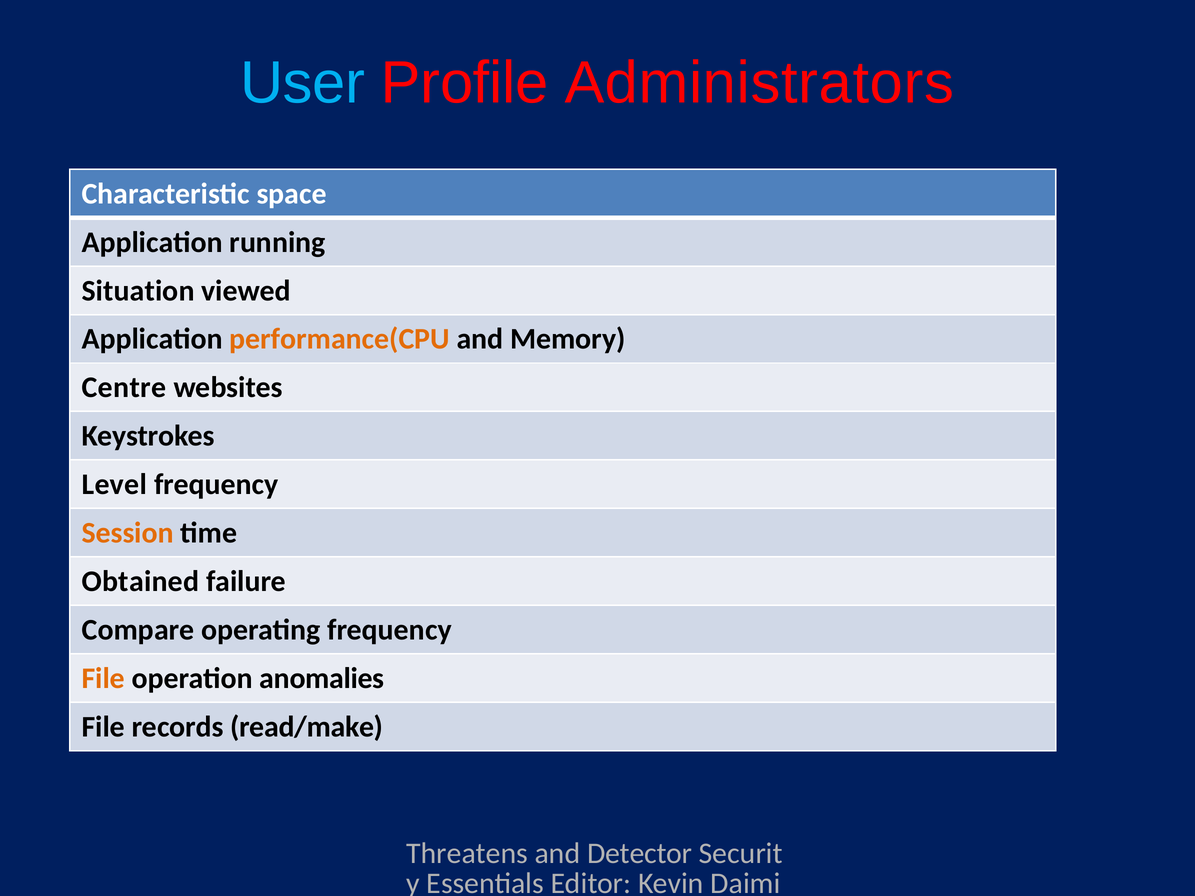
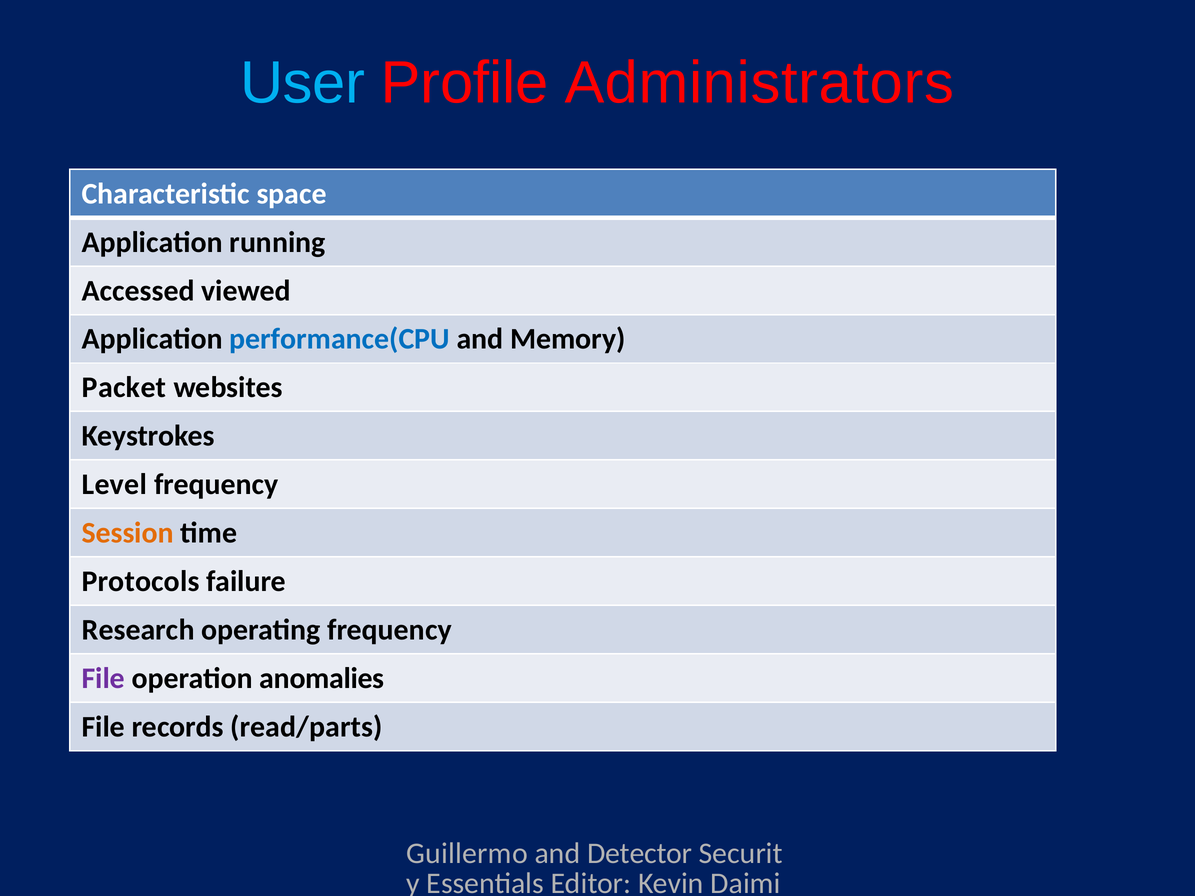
Situation: Situation -> Accessed (138, 291)
performance(CPU colour: orange -> blue (340, 339)
Centre: Centre -> Packet (124, 388)
Obtained: Obtained -> Protocols (141, 582)
Compare: Compare -> Research (138, 630)
File colour: orange -> purple (103, 678)
read/make: read/make -> read/parts (306, 727)
Threatens: Threatens -> Guillermo (467, 854)
